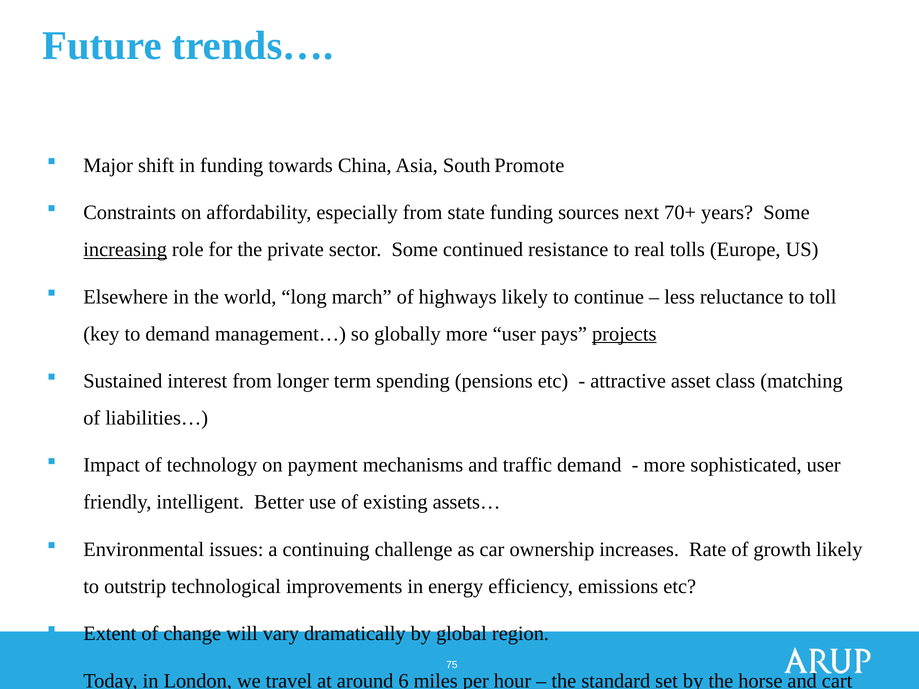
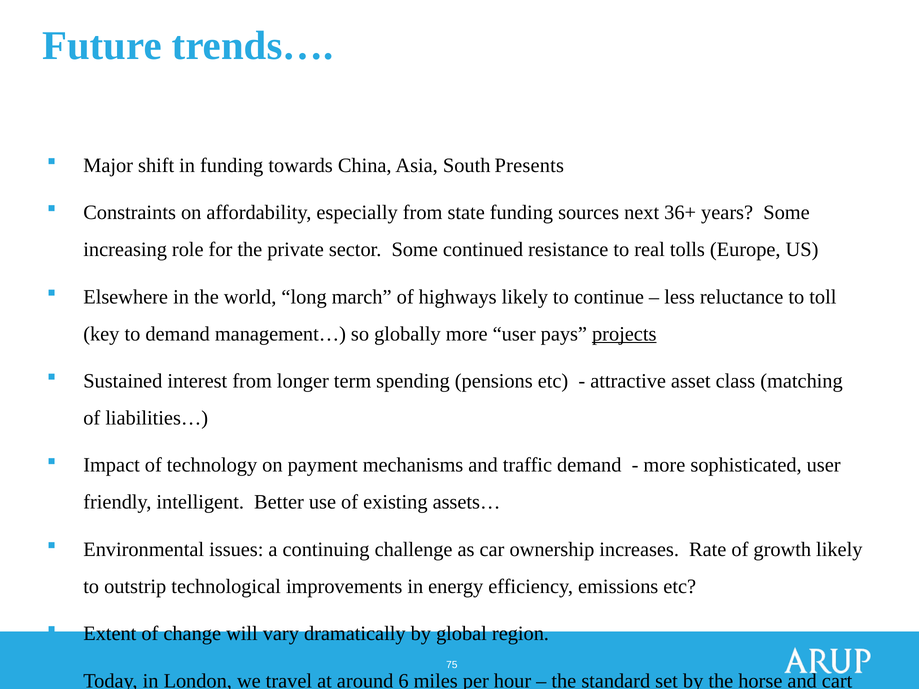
Promote: Promote -> Presents (529, 165)
70+: 70+ -> 36+ (680, 213)
increasing underline: present -> none (125, 250)
